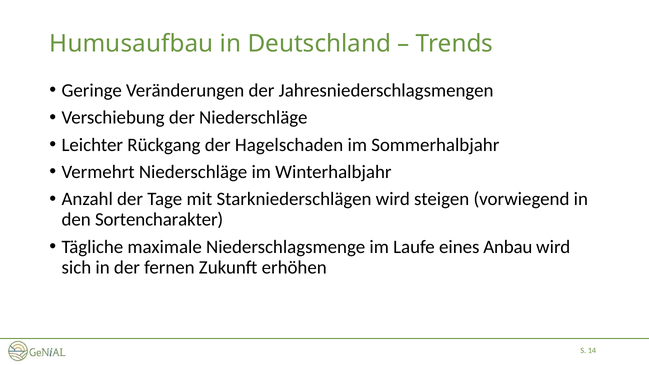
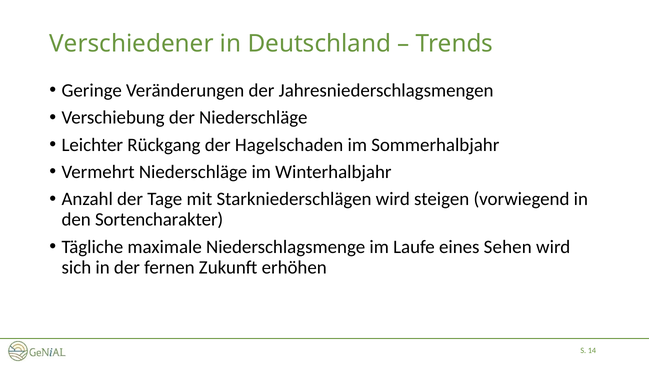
Humusaufbau: Humusaufbau -> Verschiedener (131, 44)
Anbau: Anbau -> Sehen (508, 247)
